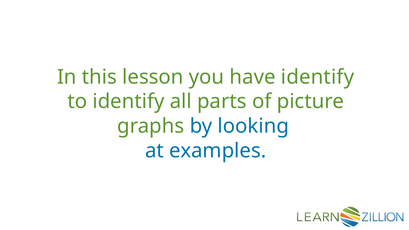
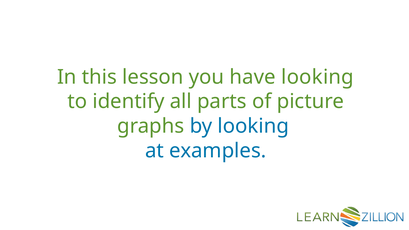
have identify: identify -> looking (318, 77)
